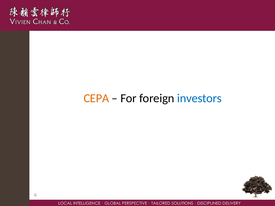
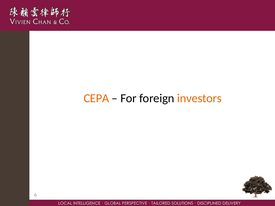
investors colour: blue -> orange (199, 98)
